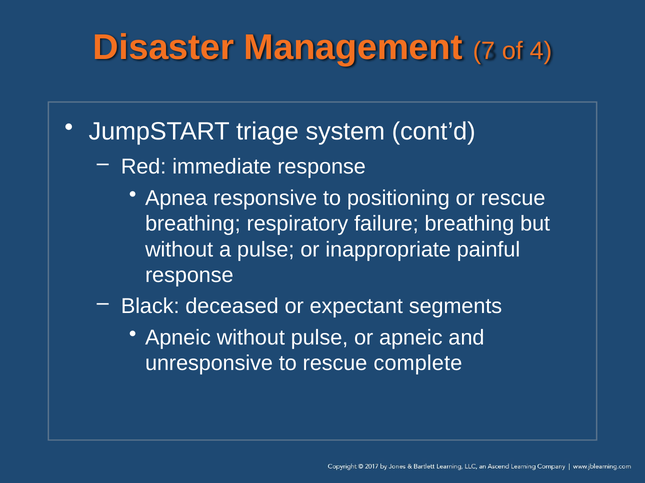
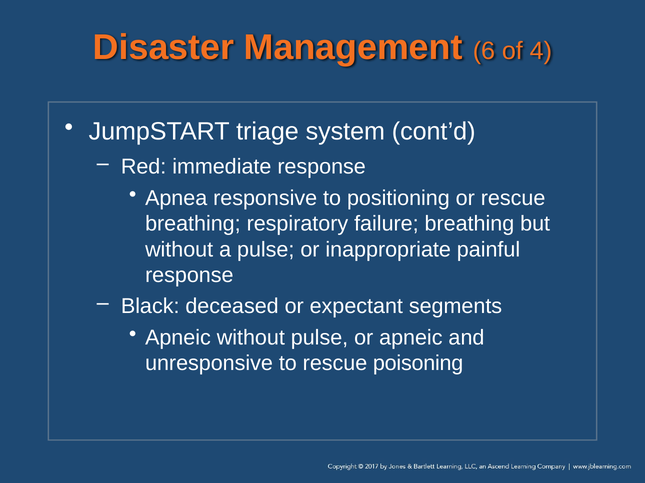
7: 7 -> 6 (484, 51)
complete: complete -> poisoning (418, 364)
